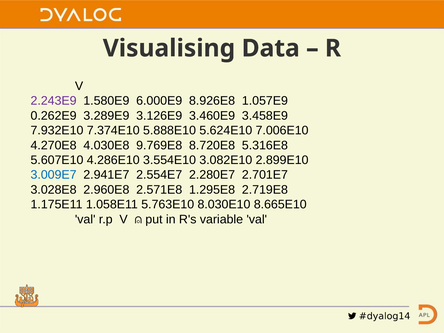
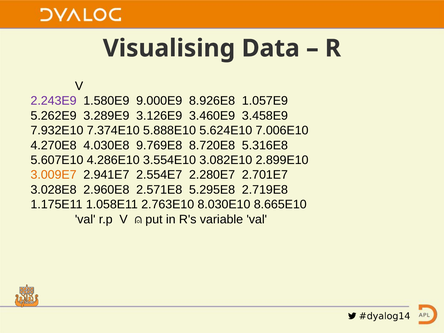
6.000E9: 6.000E9 -> 9.000E9 (159, 101)
0.262E9: 0.262E9 -> 5.262E9 (54, 116)
3.009E7 colour: blue -> orange (54, 175)
1.295E8: 1.295E8 -> 5.295E8 (212, 190)
5.763E10: 5.763E10 -> 2.763E10 (168, 204)
